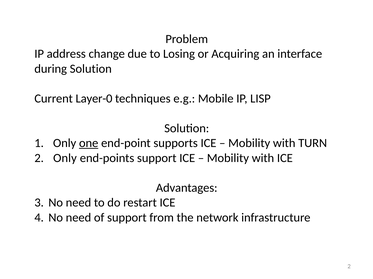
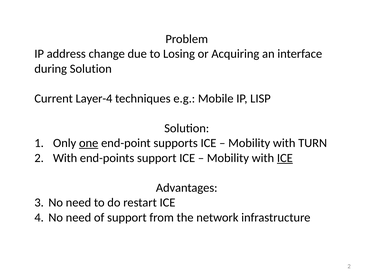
Layer-0: Layer-0 -> Layer-4 (94, 99)
2 Only: Only -> With (65, 158)
ICE underline: none -> present (285, 158)
